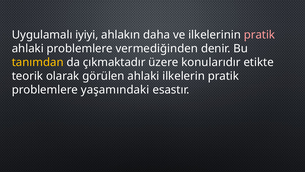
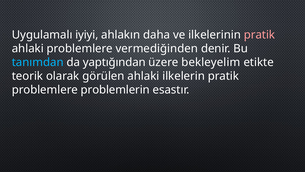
tanımdan colour: yellow -> light blue (38, 62)
çıkmaktadır: çıkmaktadır -> yaptığından (114, 62)
konularıdır: konularıdır -> bekleyelim (211, 62)
yaşamındaki: yaşamındaki -> problemlerin (115, 90)
